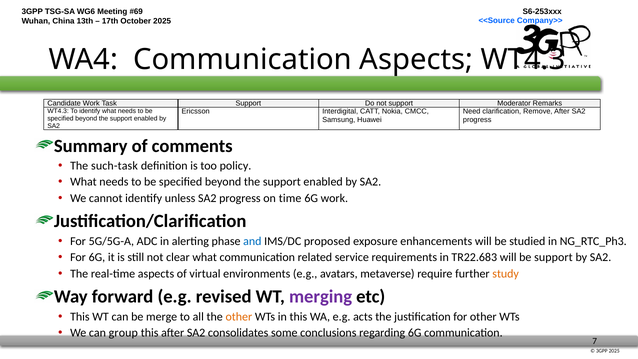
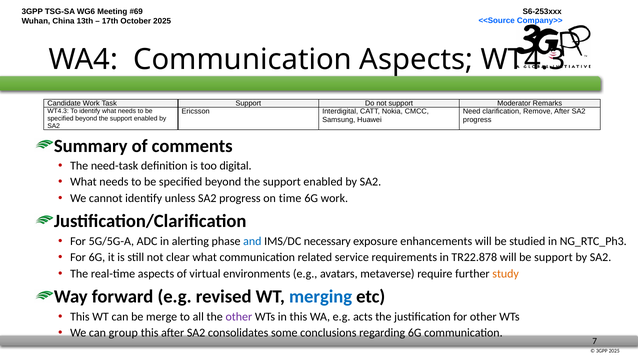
such-task: such-task -> need-task (115, 166)
policy: policy -> digital (236, 166)
proposed: proposed -> necessary (327, 241)
TR22.683: TR22.683 -> TR22.878 (474, 257)
merging colour: purple -> blue (321, 297)
other colour: orange -> purple (239, 317)
